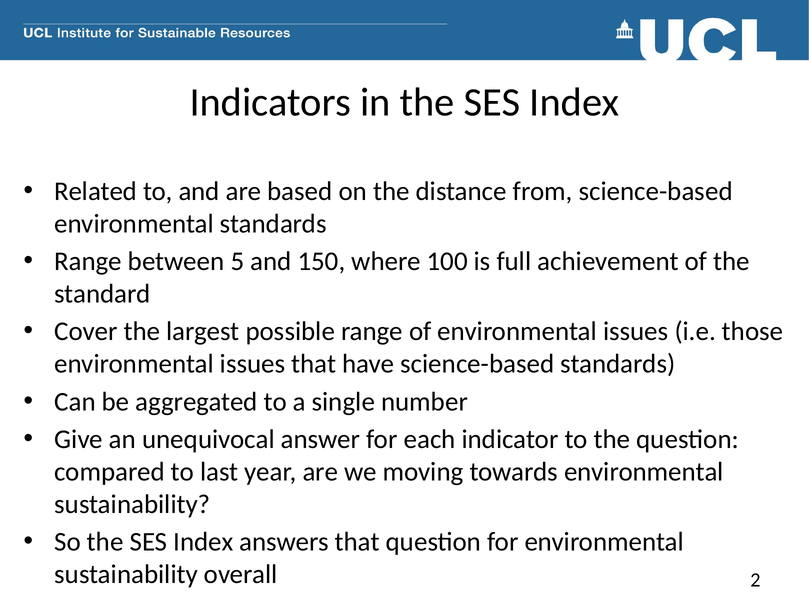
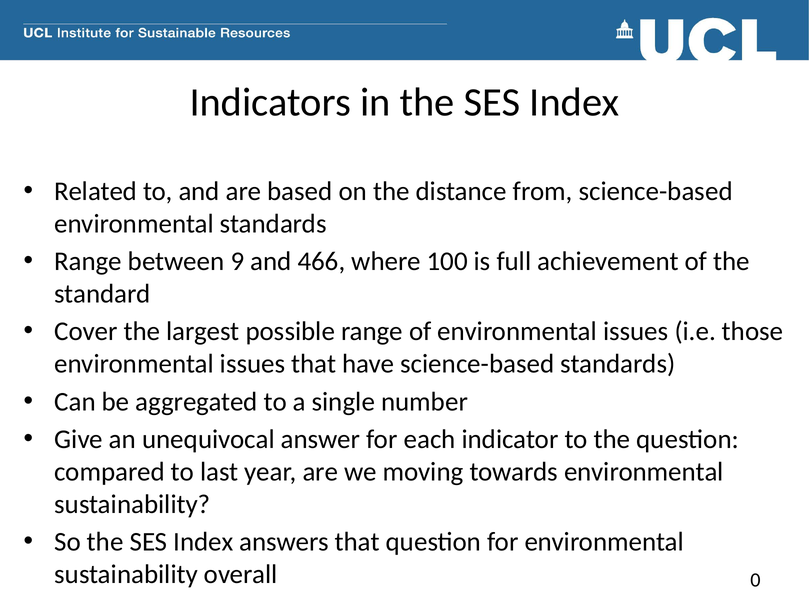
5: 5 -> 9 (237, 261)
150: 150 -> 466 (321, 261)
2: 2 -> 0 (755, 580)
